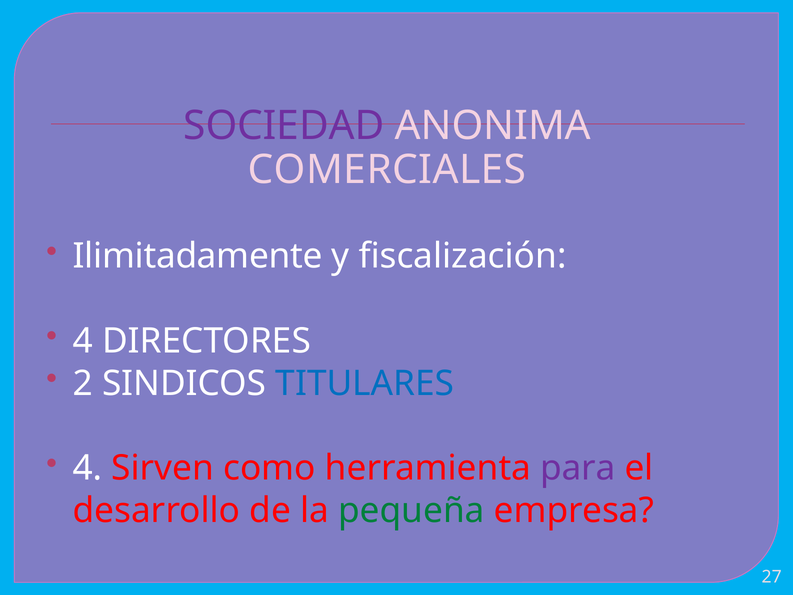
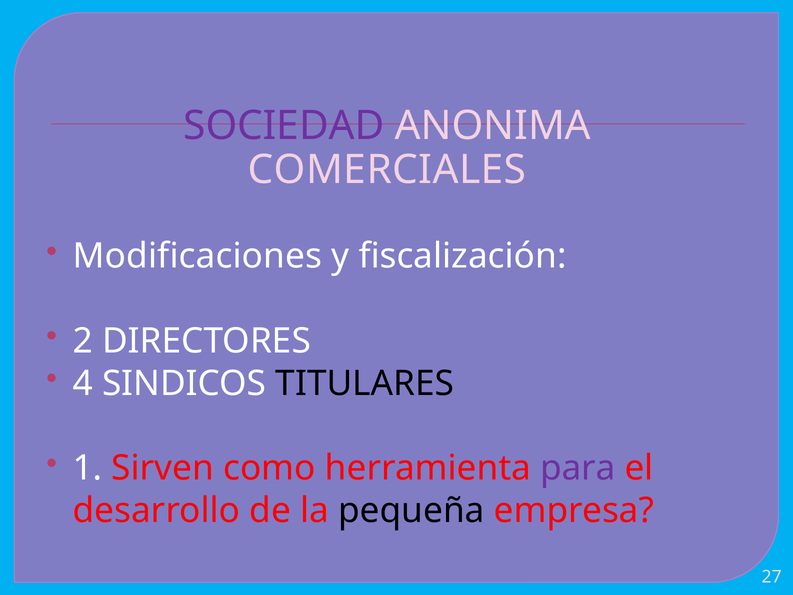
Ilimitadamente: Ilimitadamente -> Modificaciones (197, 256)
4: 4 -> 2 (83, 341)
2: 2 -> 4 (83, 383)
TITULARES colour: blue -> black (365, 383)
4: 4 -> 1 (88, 468)
pequeña colour: green -> black (411, 510)
